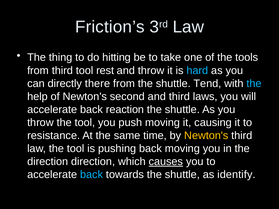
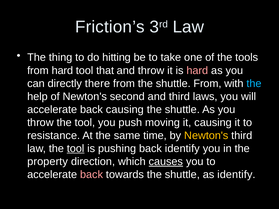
from third: third -> hard (62, 71)
rest: rest -> that (105, 71)
hard colour: light blue -> pink (197, 71)
shuttle Tend: Tend -> From (207, 84)
back reaction: reaction -> causing (125, 110)
tool underline: none -> present (76, 149)
back moving: moving -> identify (182, 149)
direction: direction -> property (48, 162)
back colour: light blue -> pink (92, 175)
